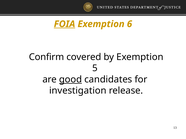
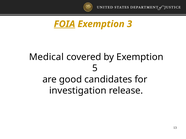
6: 6 -> 3 (129, 24)
Confirm: Confirm -> Medical (46, 57)
good underline: present -> none (71, 80)
